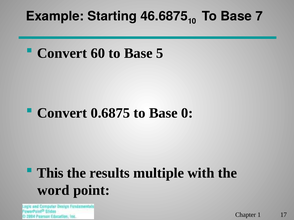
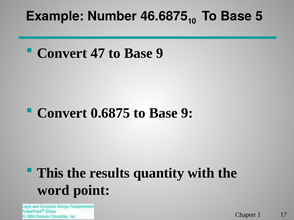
Starting: Starting -> Number (112, 16)
7: 7 -> 5 (259, 16)
60: 60 -> 47 (98, 53)
5: 5 -> 9 (160, 53)
0.6875 to Base 0: 0 -> 9 (187, 113)
multiple: multiple -> quantity (159, 173)
